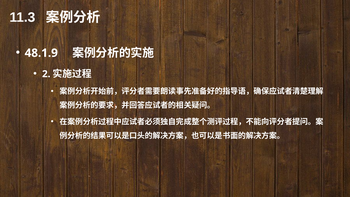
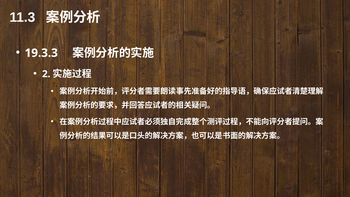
48.1.9: 48.1.9 -> 19.3.3 (41, 53)
